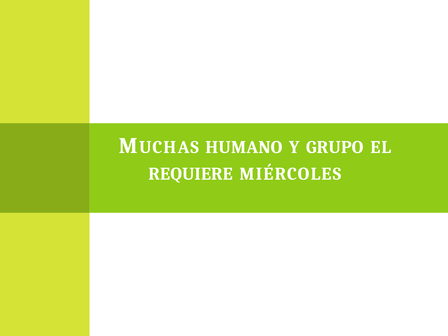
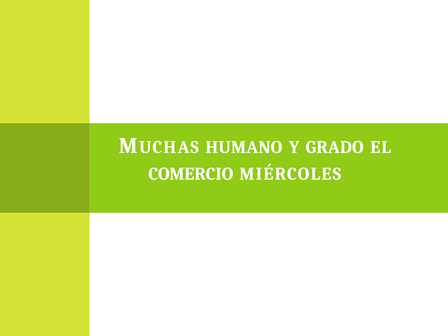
GRUPO: GRUPO -> GRADO (335, 147)
REQUIERE: REQUIERE -> COMERCIO (191, 174)
